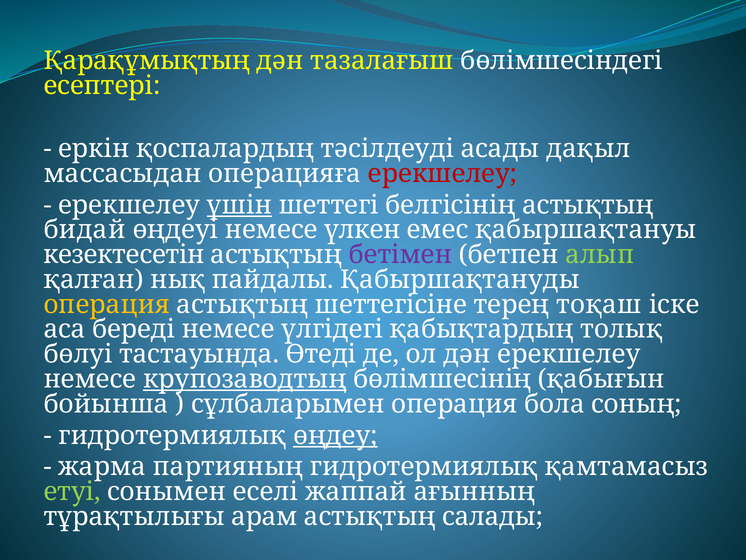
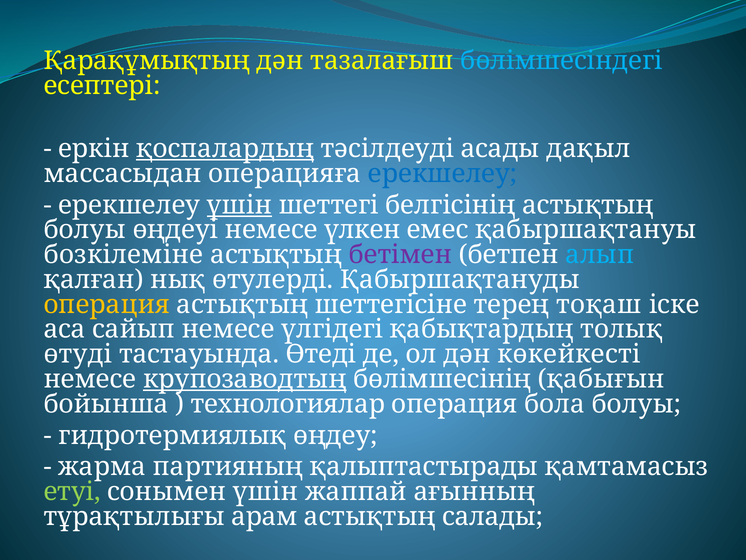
бөлiмшесiндегi colour: white -> light blue (562, 61)
қоспалардың underline: none -> present (225, 149)
ерекшелеу colour: red -> blue (443, 173)
бидай: бидай -> болуы (85, 230)
кезектесетiн: кезектесетiн -> бозкiлемiне (123, 255)
алып colour: light green -> light blue (600, 255)
пайдалы: пайдалы -> өтулердi (273, 279)
бередi: бередi -> сайып (134, 329)
бөлуi: бөлуi -> өтудi (78, 354)
дән ерекшелеу: ерекшелеу -> көкейкестi (569, 354)
сұлбаларымен: сұлбаларымен -> технологиялар (288, 404)
бола соның: соның -> болуы (636, 404)
өңдеу underline: present -> none (335, 435)
партияның гидротермиялық: гидротермиялық -> қалыптастырады (424, 467)
сонымен еселi: еселi -> үшiн (265, 491)
